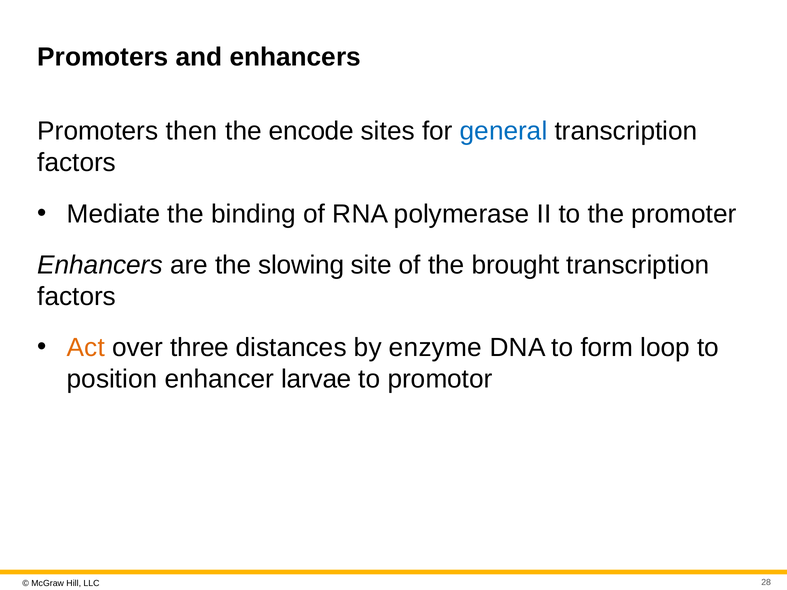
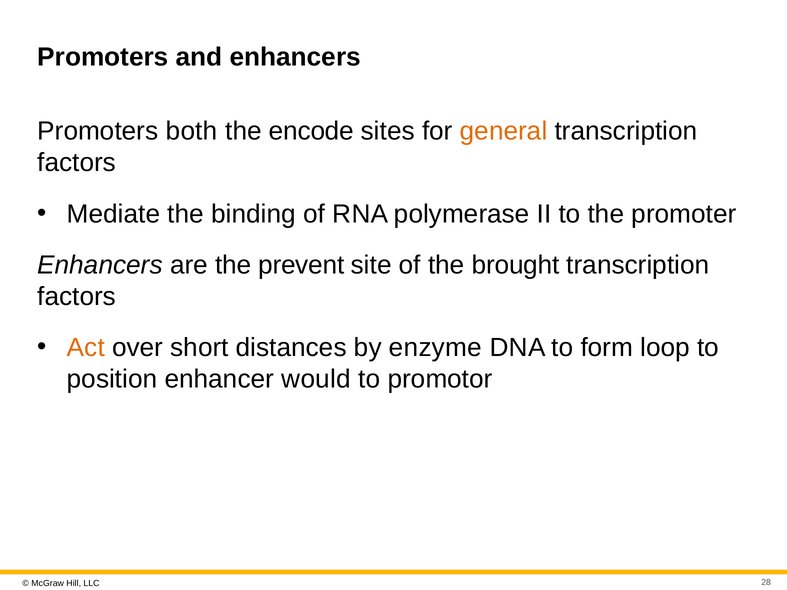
then: then -> both (192, 131)
general colour: blue -> orange (504, 131)
slowing: slowing -> prevent (301, 265)
three: three -> short (199, 348)
larvae: larvae -> would (316, 379)
